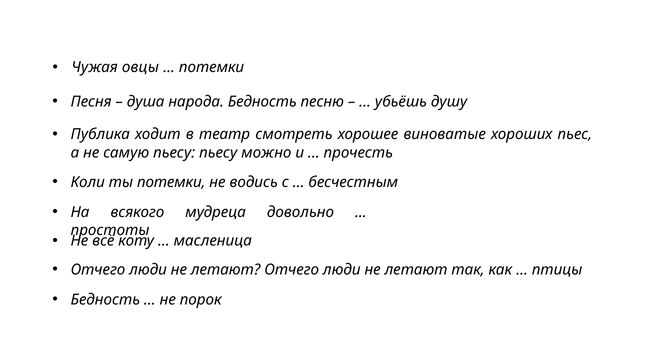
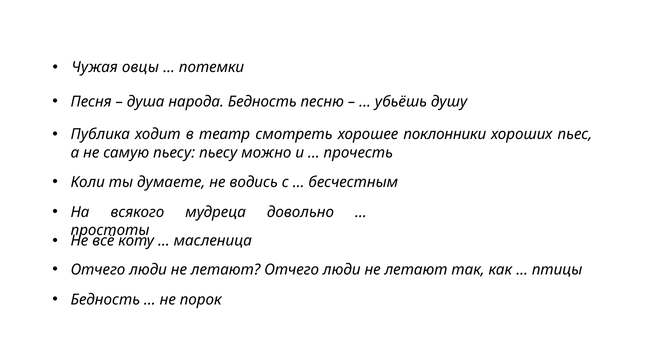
виноватые: виноватые -> поклонники (445, 134)
ты потемки: потемки -> думаете (171, 182)
